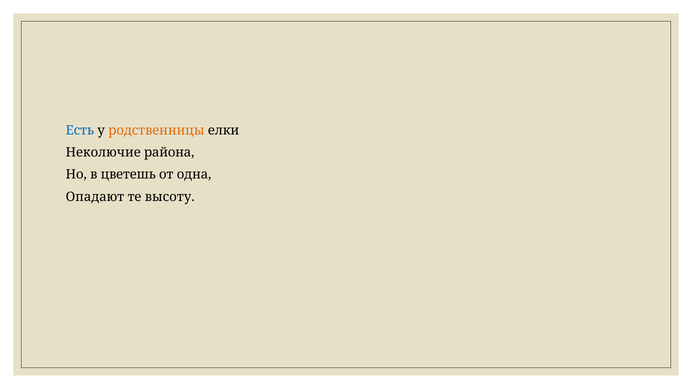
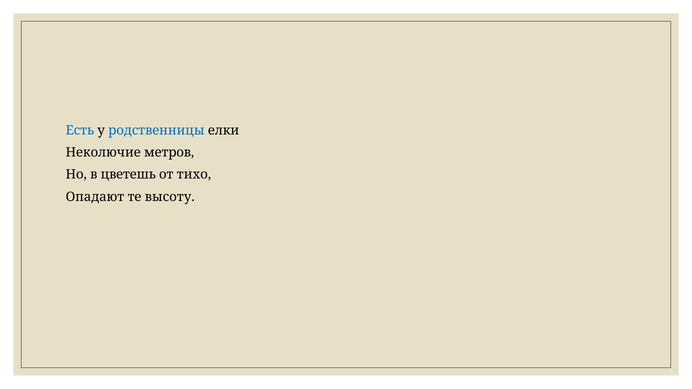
родственницы colour: orange -> blue (156, 131)
района: района -> метров (169, 153)
одна: одна -> тихо (194, 175)
